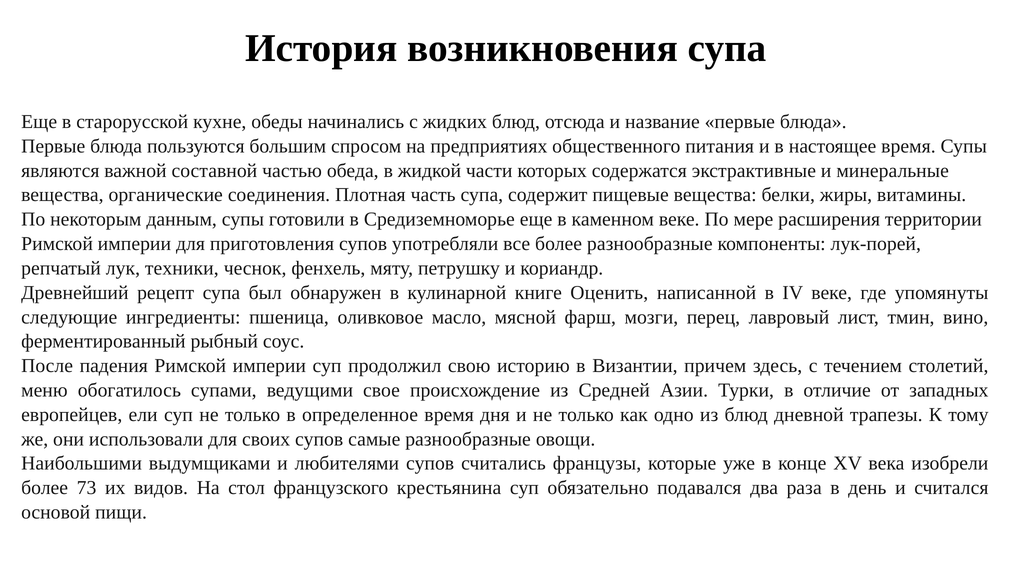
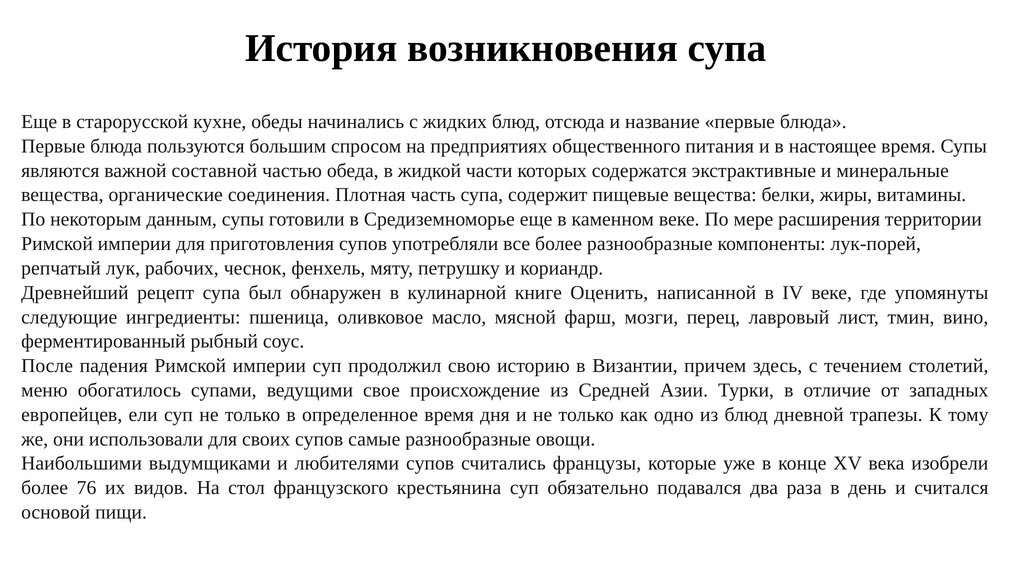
техники: техники -> рабочих (182, 268)
73: 73 -> 76 (87, 488)
